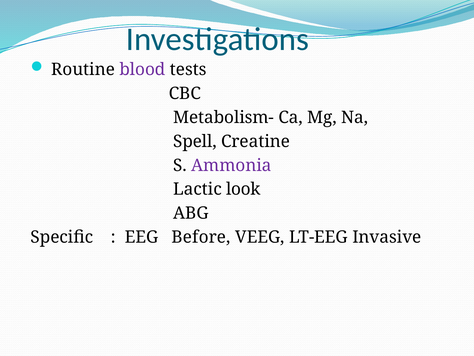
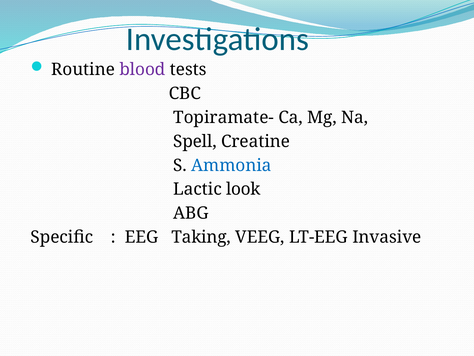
Metabolism-: Metabolism- -> Topiramate- (224, 117)
Ammonia colour: purple -> blue (231, 165)
Before: Before -> Taking (201, 237)
